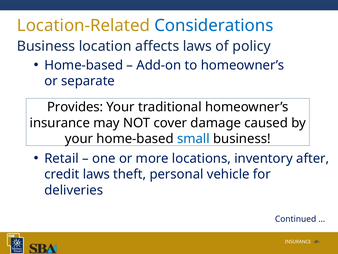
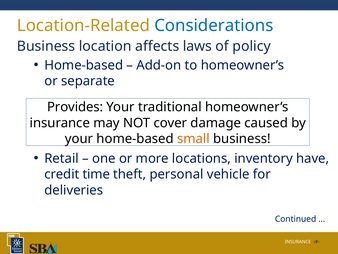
small colour: blue -> orange (193, 138)
after: after -> have (313, 158)
credit laws: laws -> time (96, 174)
